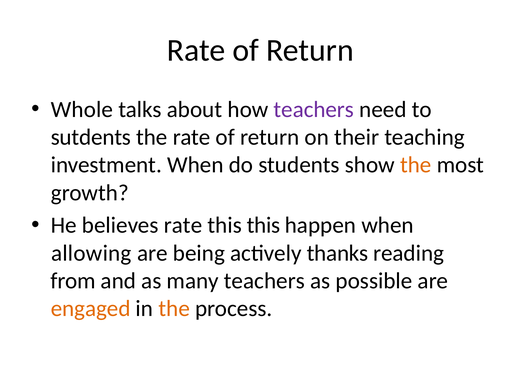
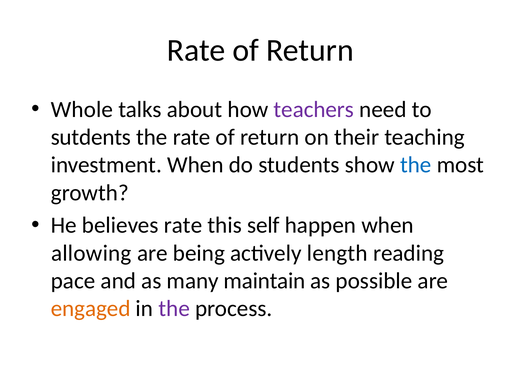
the colour: orange -> blue (416, 165)
this this: this -> self (263, 225)
thanks: thanks -> length (337, 253)
from: from -> pace (73, 281)
many teachers: teachers -> maintain (264, 281)
the colour: orange -> purple (174, 308)
